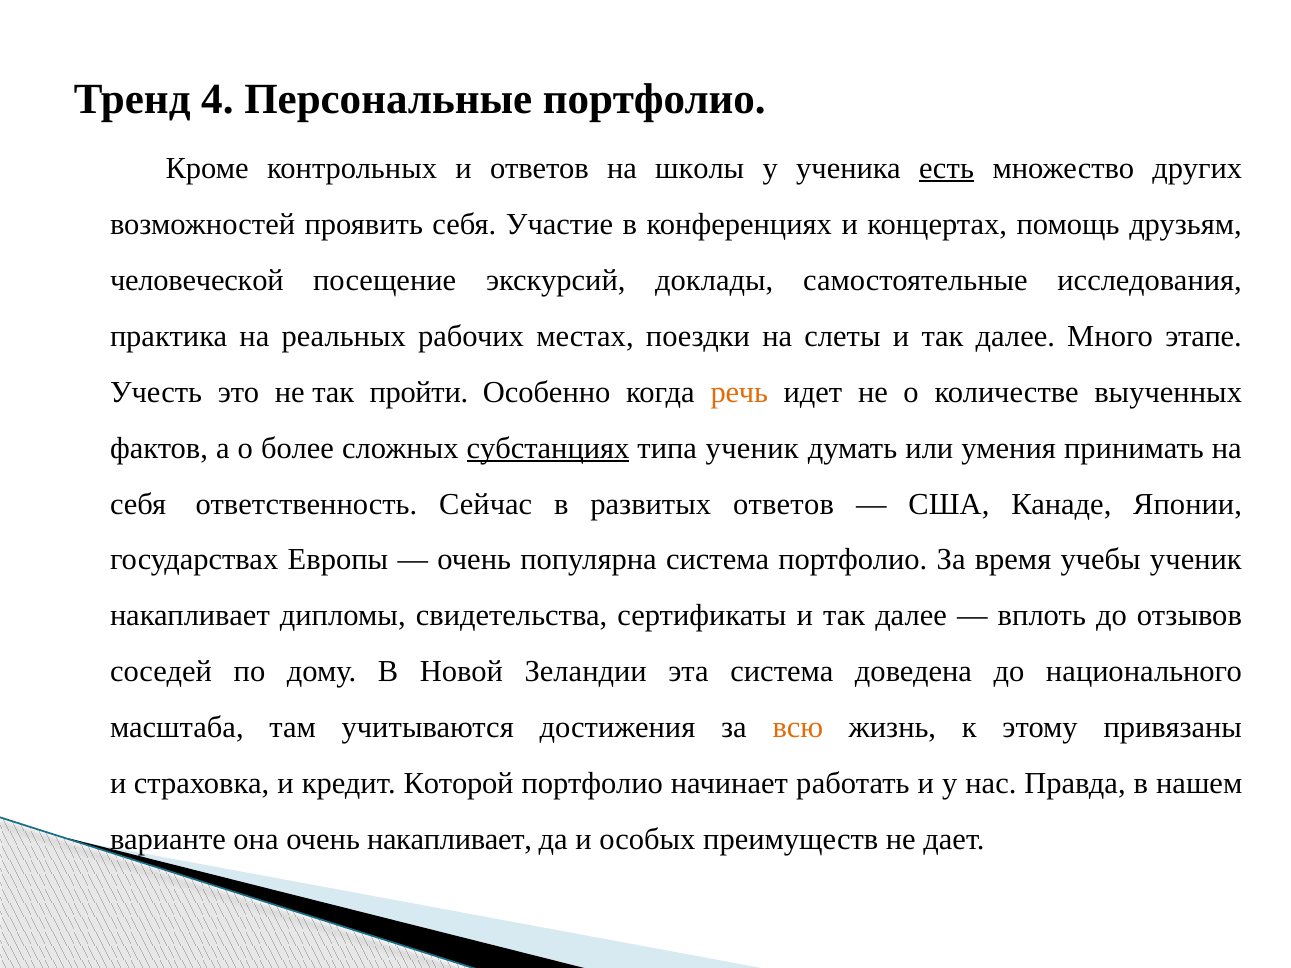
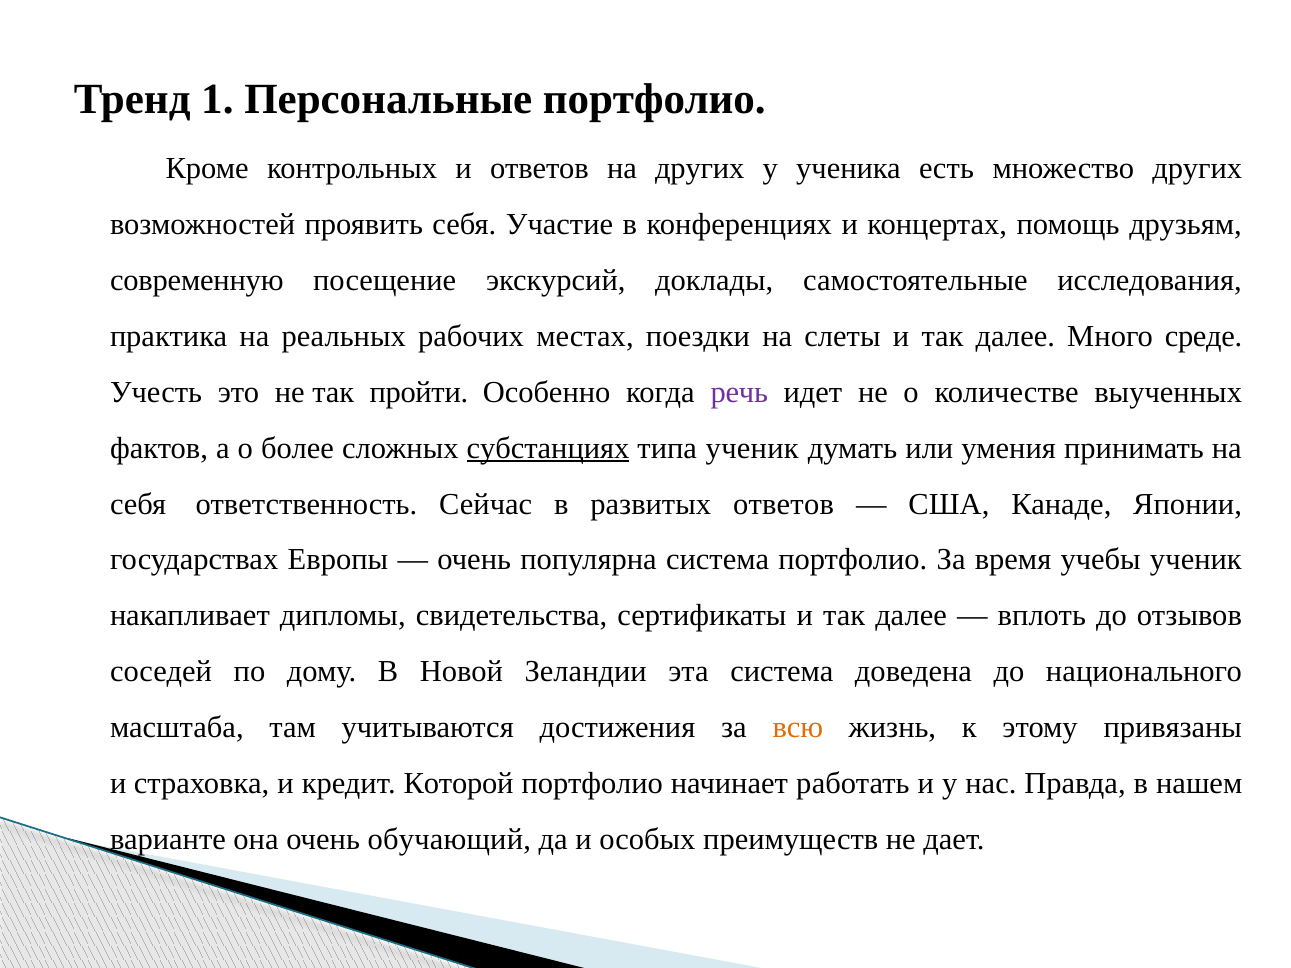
4: 4 -> 1 (217, 99)
на школы: школы -> других (700, 168)
есть underline: present -> none (947, 168)
человеческой: человеческой -> современную (197, 280)
этапе: этапе -> среде (1204, 336)
речь colour: orange -> purple (739, 392)
очень накапливает: накапливает -> обучающий (449, 840)
